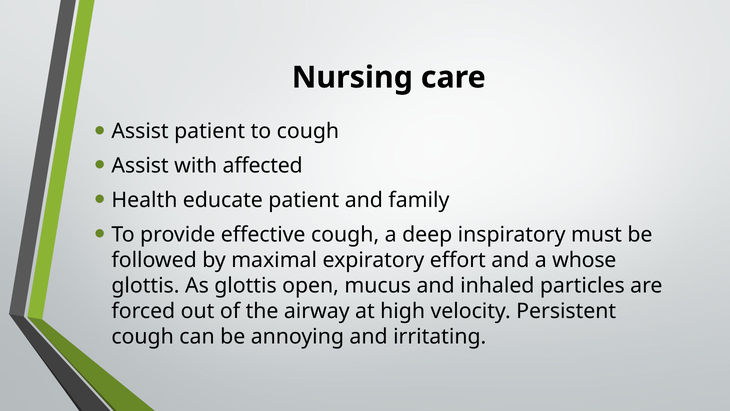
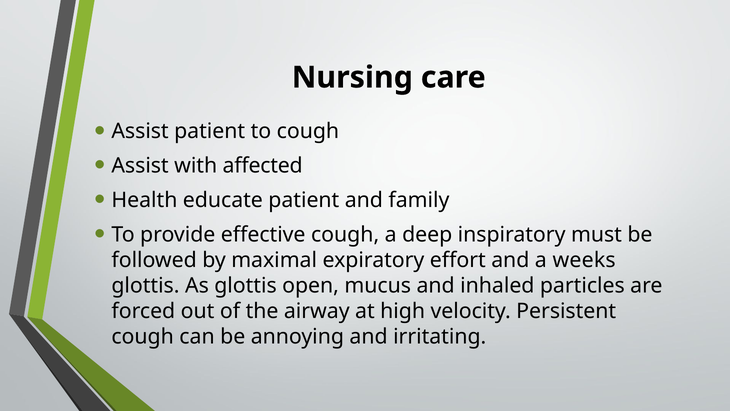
whose: whose -> weeks (584, 260)
